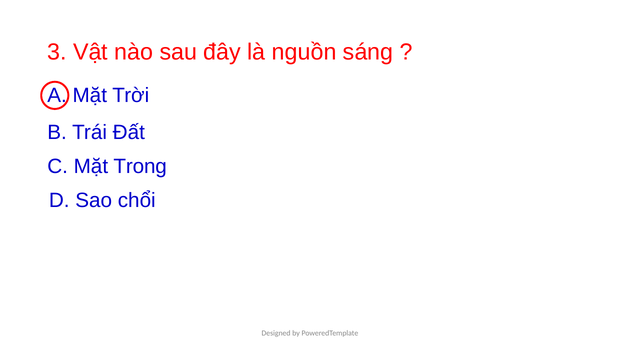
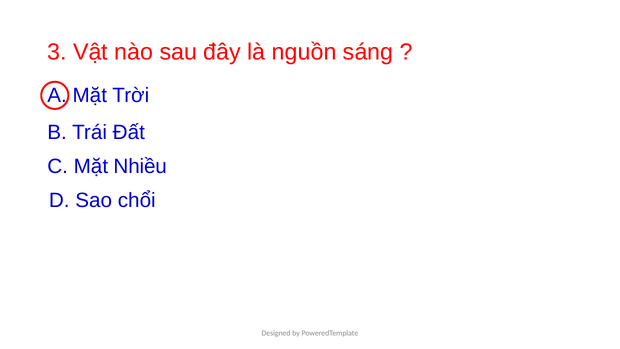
Trong: Trong -> Nhiều (140, 166)
